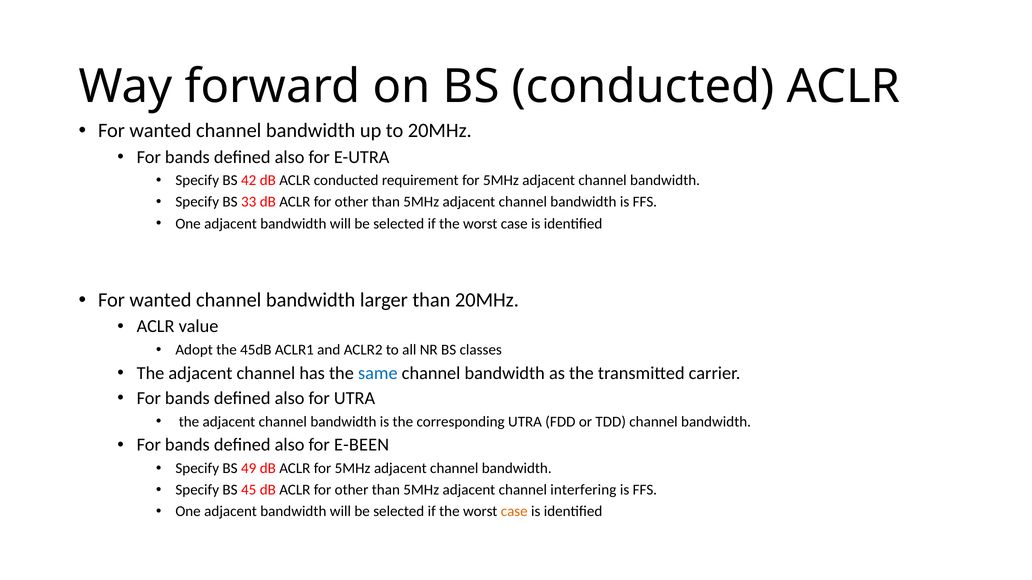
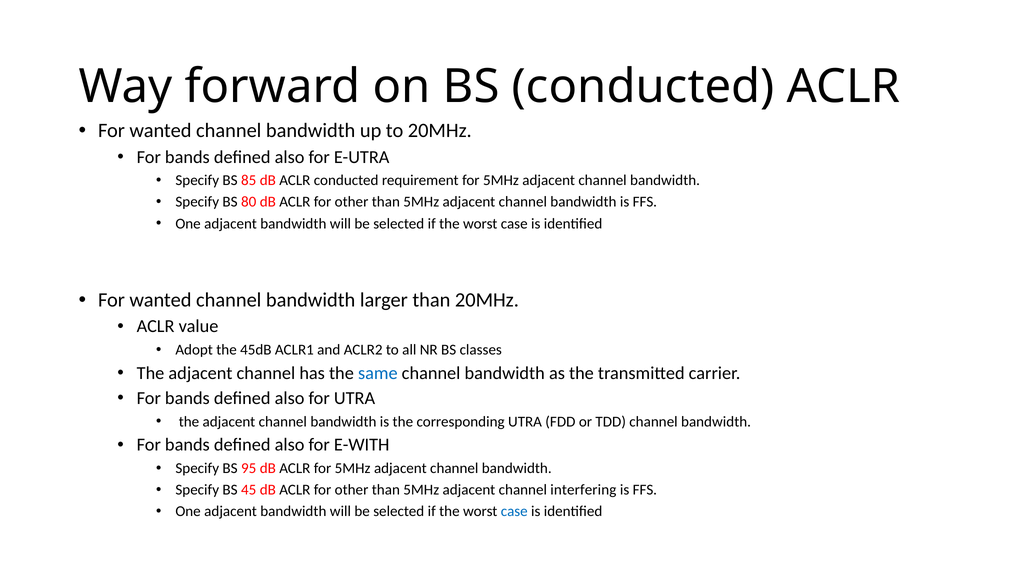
42: 42 -> 85 (249, 181)
33: 33 -> 80 (249, 202)
E-BEEN: E-BEEN -> E-WITH (362, 445)
49: 49 -> 95 (249, 469)
case colour: orange -> blue (514, 512)
